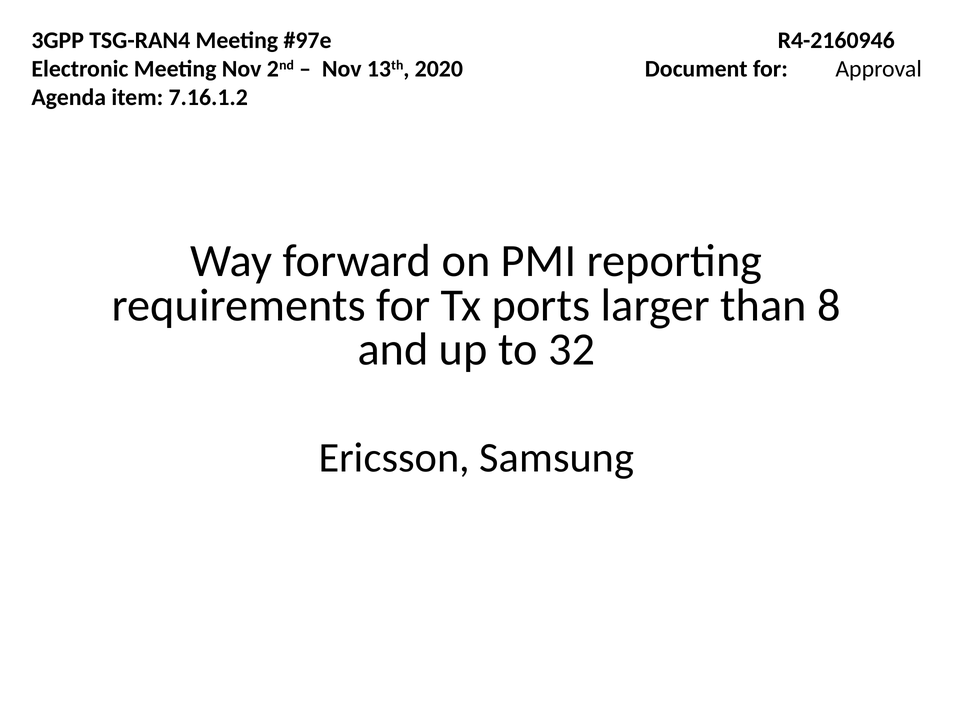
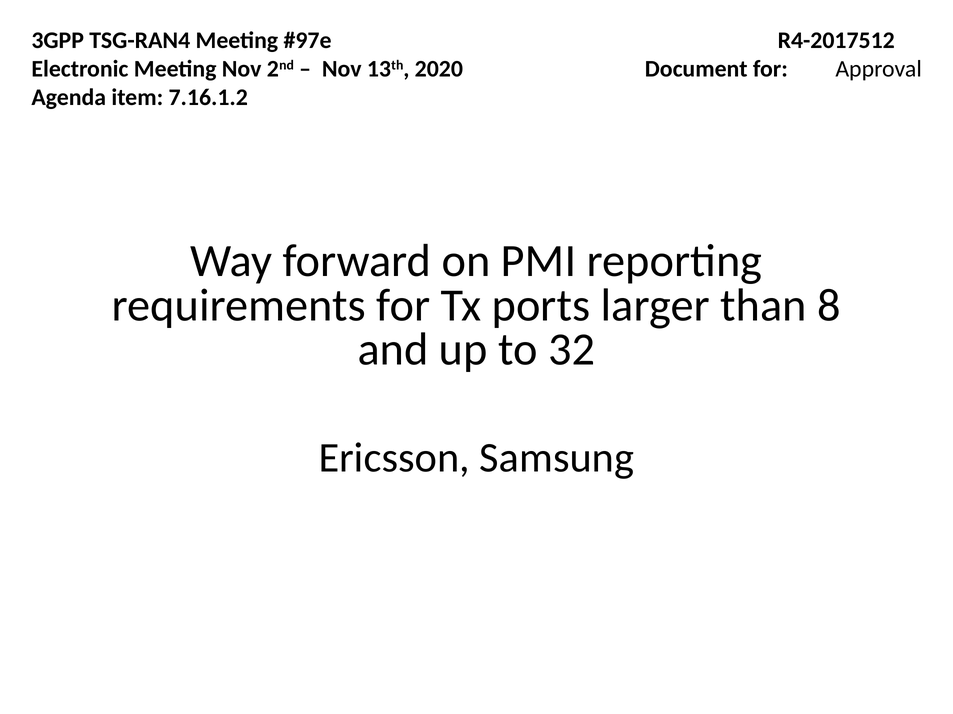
R4-2160946: R4-2160946 -> R4-2017512 (836, 40)
